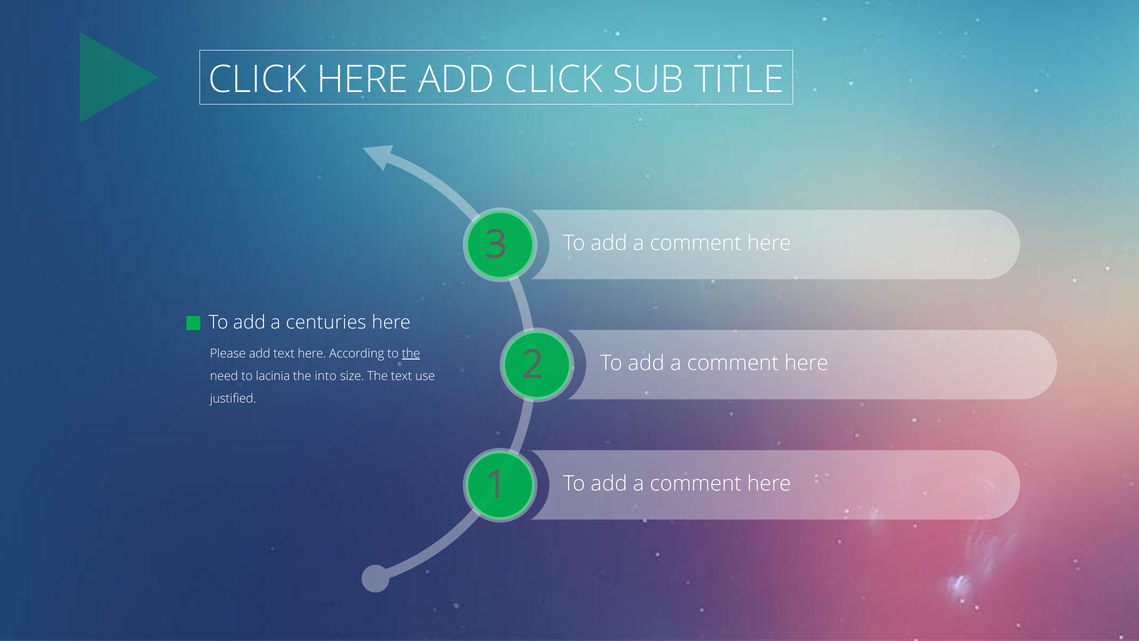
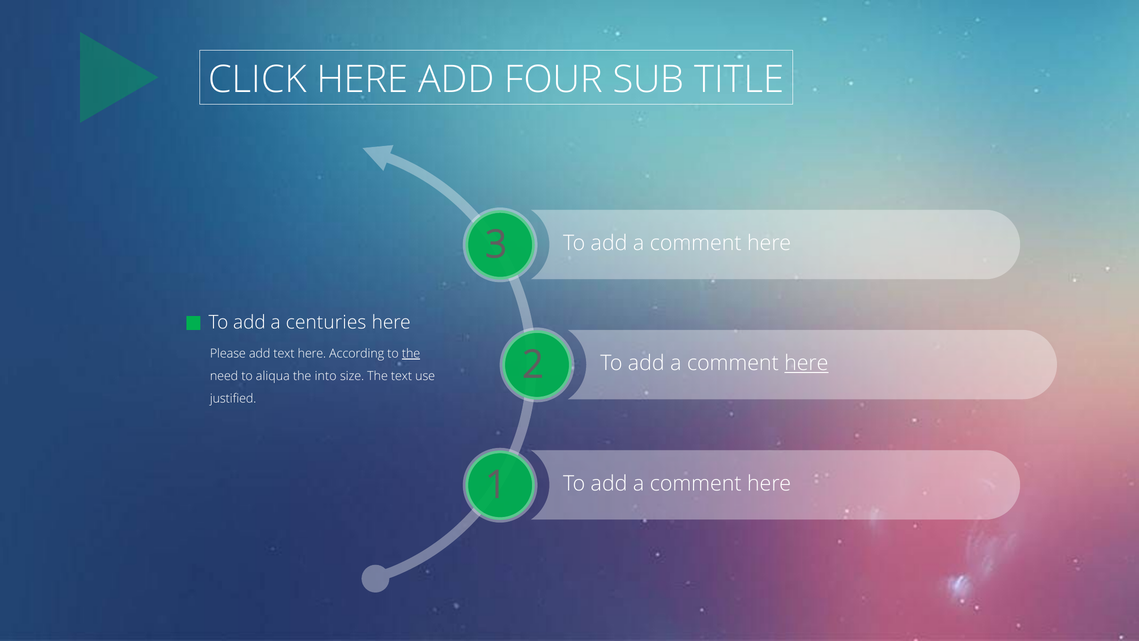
ADD CLICK: CLICK -> FOUR (554, 80)
here underline: none -> present (806, 363)
lacinia: lacinia -> aliqua (273, 376)
